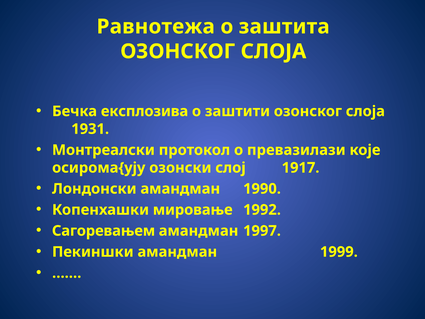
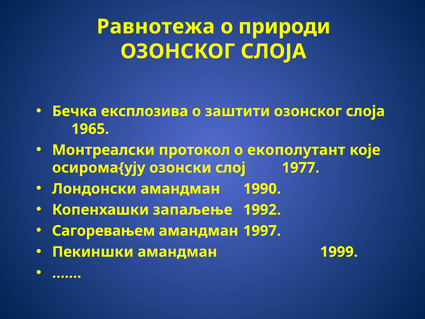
заштита: заштита -> природи (284, 27)
1931: 1931 -> 1965 (90, 129)
превазилази: превазилази -> екополутант (296, 150)
1917: 1917 -> 1977 (301, 168)
мировање: мировање -> запаљење (193, 210)
